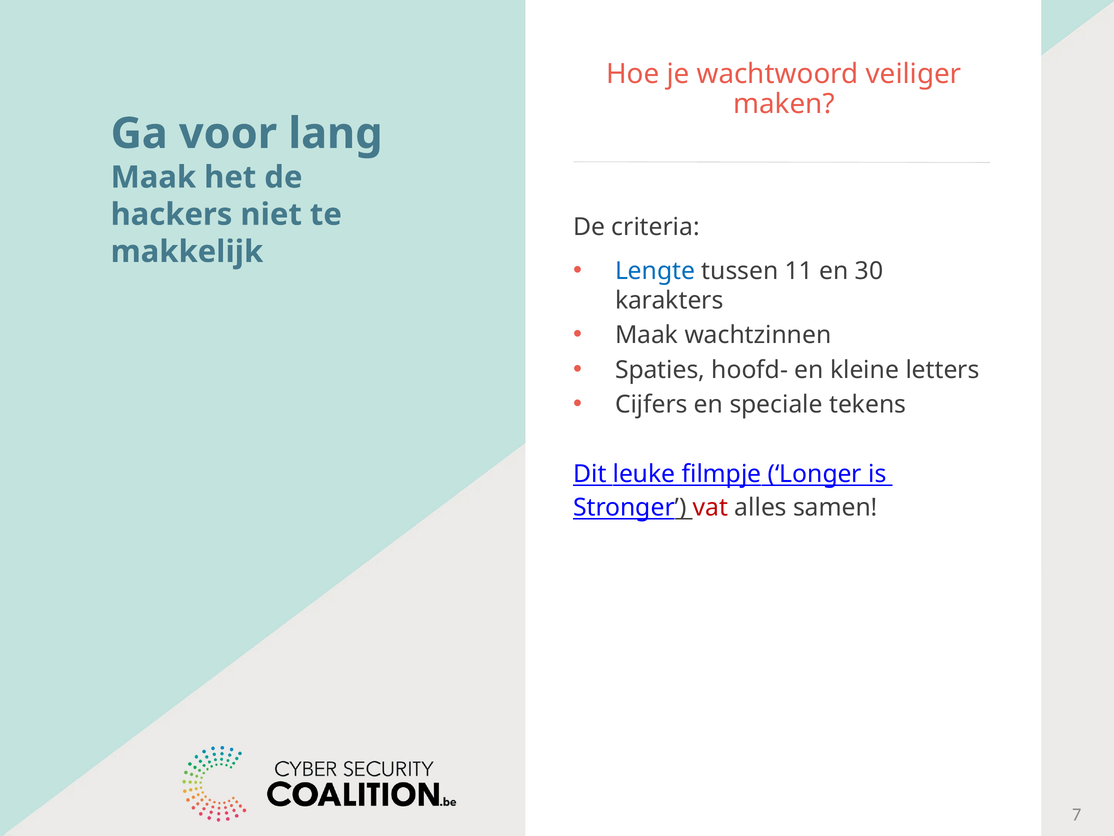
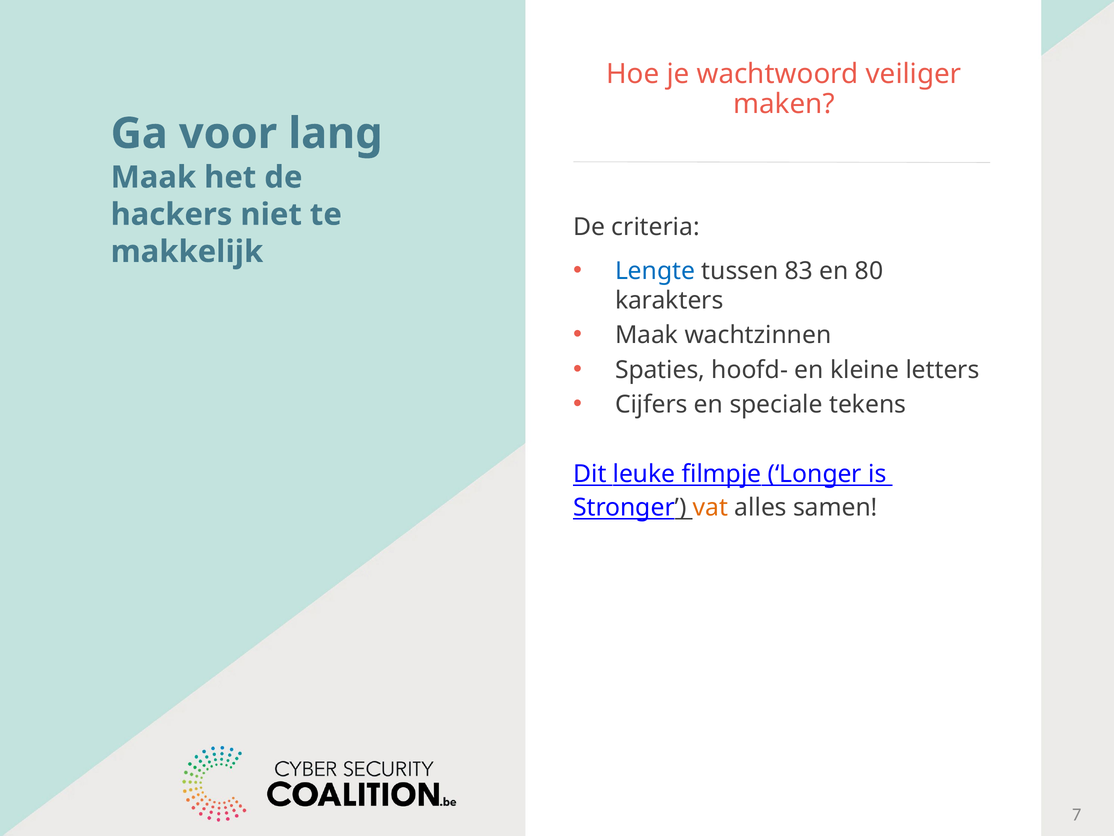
11: 11 -> 83 (799, 271)
30: 30 -> 80 (869, 271)
vat colour: red -> orange (710, 507)
